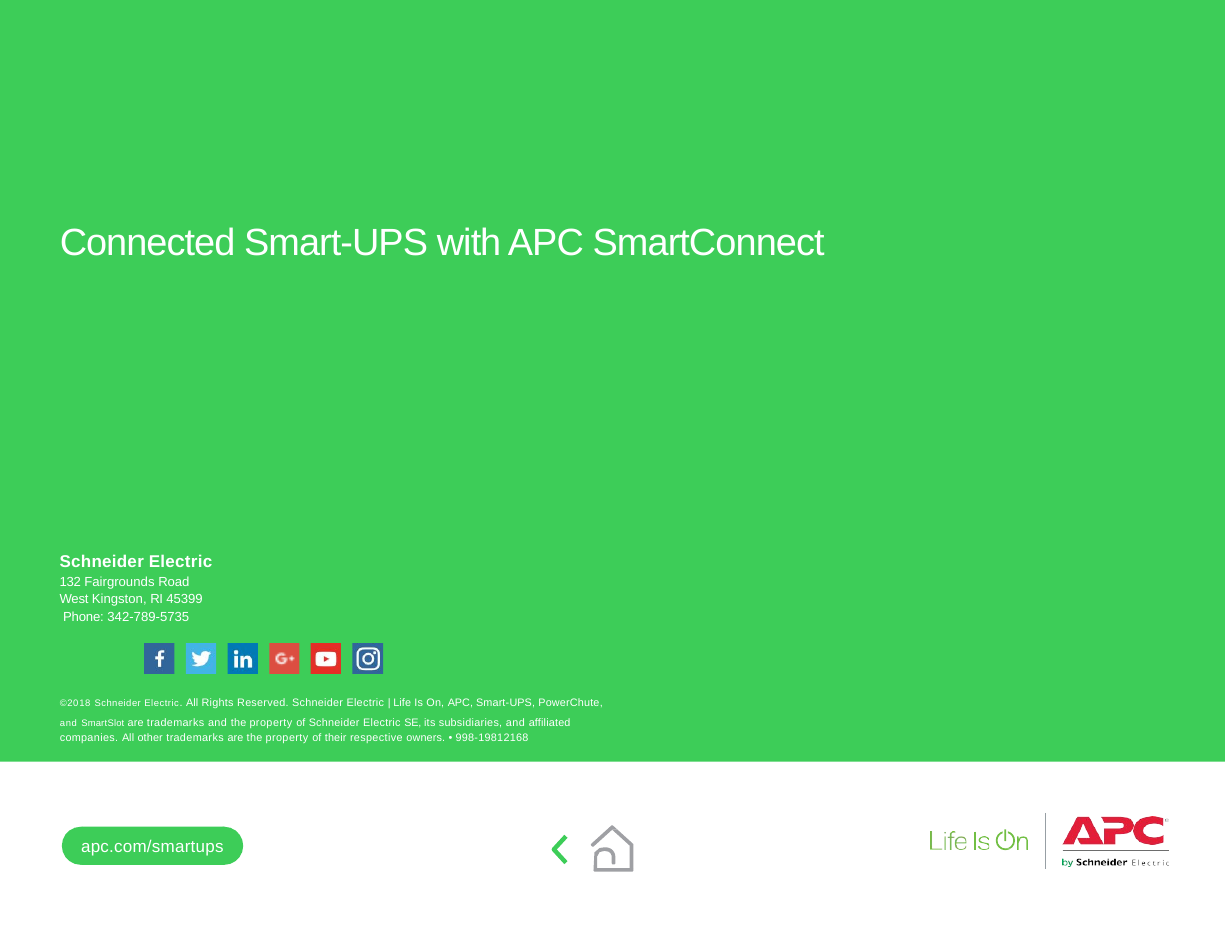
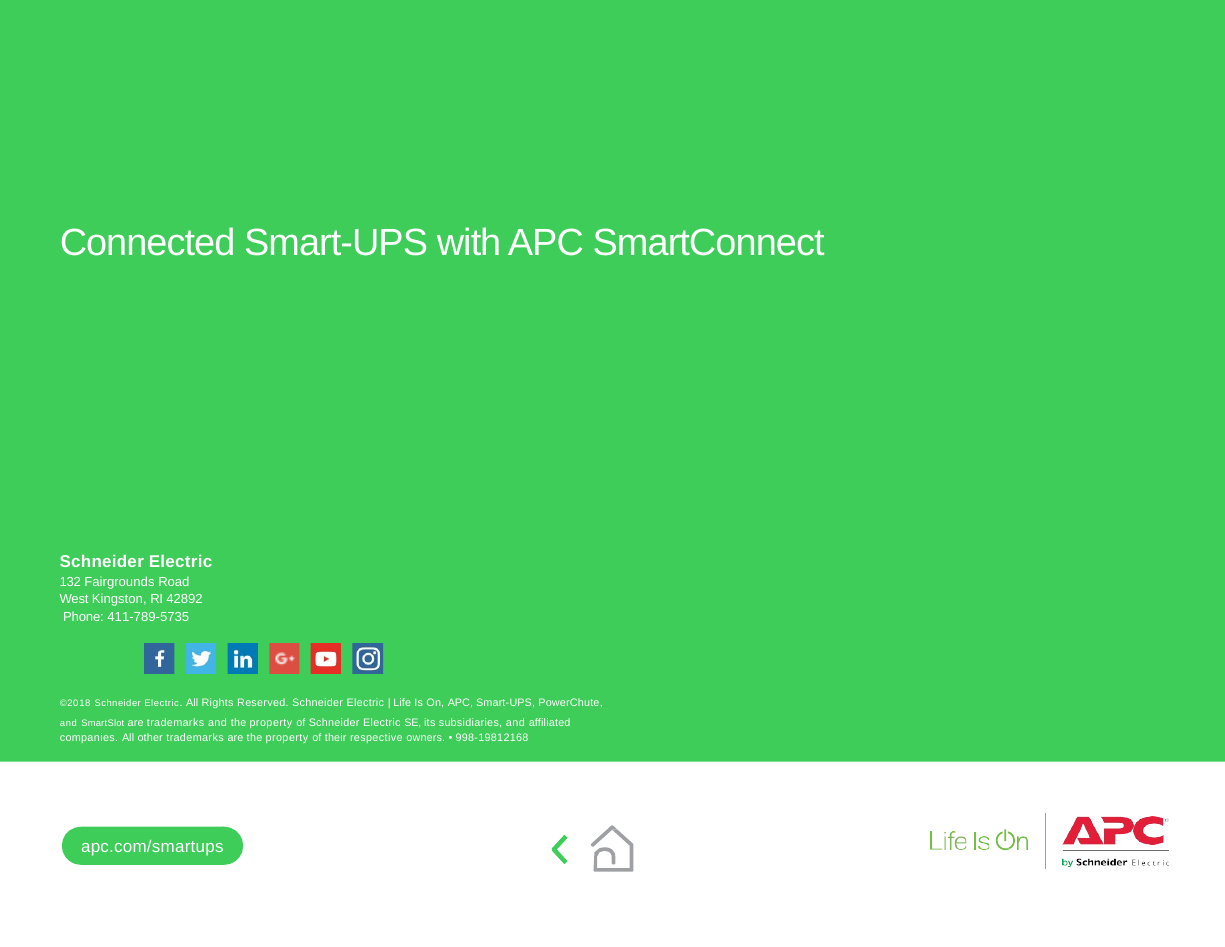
45399: 45399 -> 42892 (185, 599)
342-789-5735: 342-789-5735 -> 411-789-5735 (148, 616)
